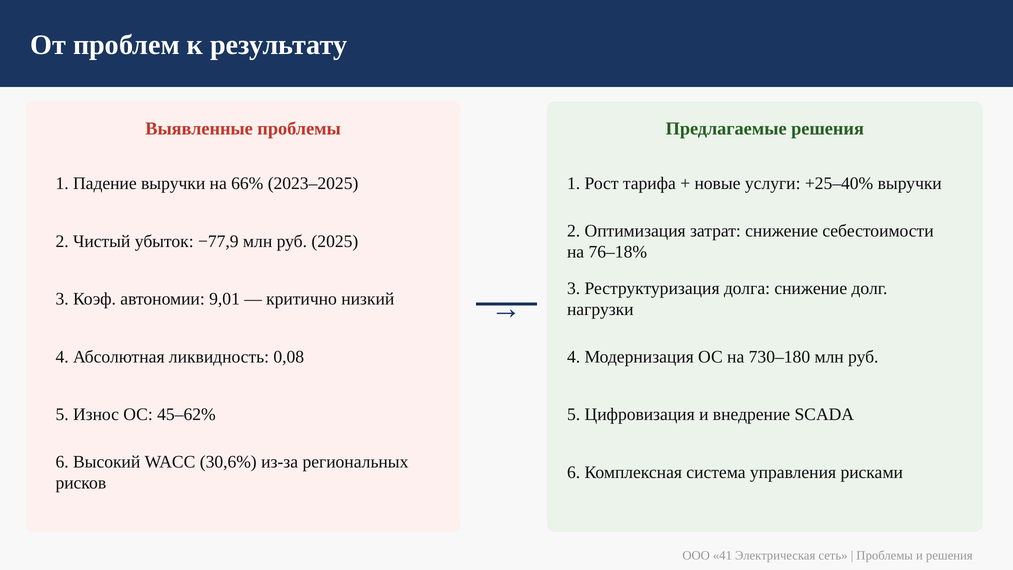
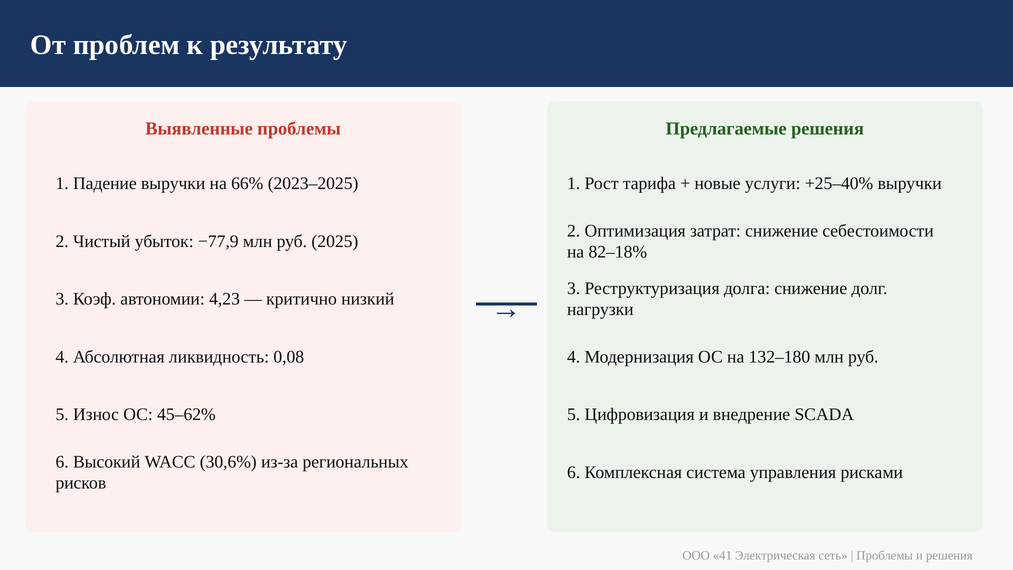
76–18%: 76–18% -> 82–18% (618, 252)
9,01: 9,01 -> 4,23 (225, 299)
730–180: 730–180 -> 132–180 (779, 357)
